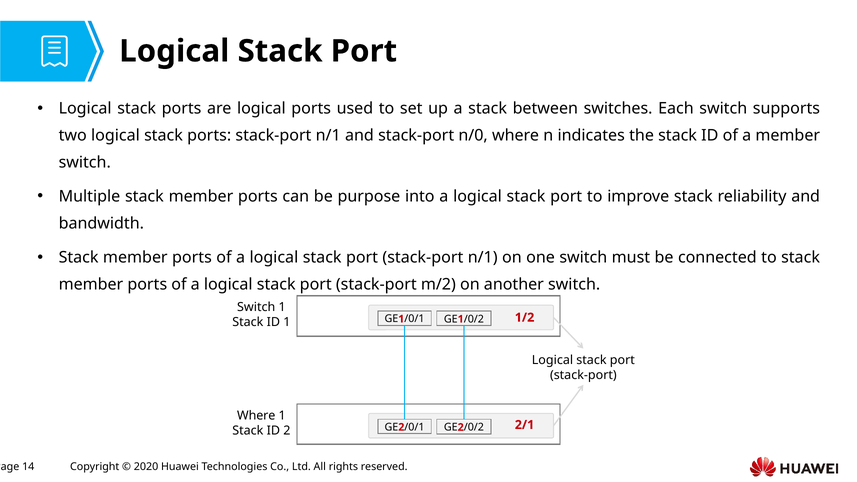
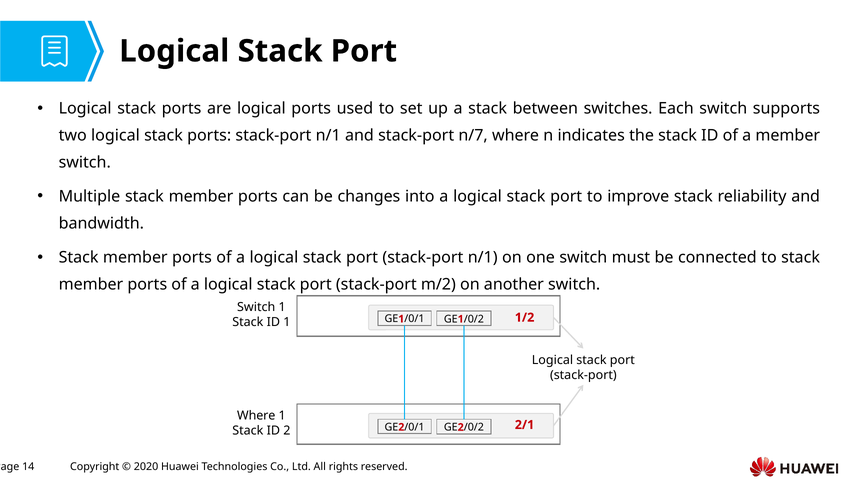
n/0: n/0 -> n/7 (473, 136)
purpose: purpose -> changes (369, 197)
